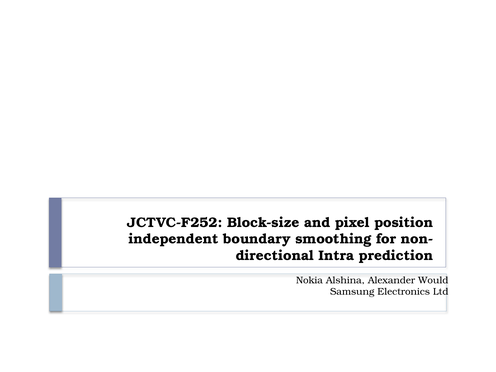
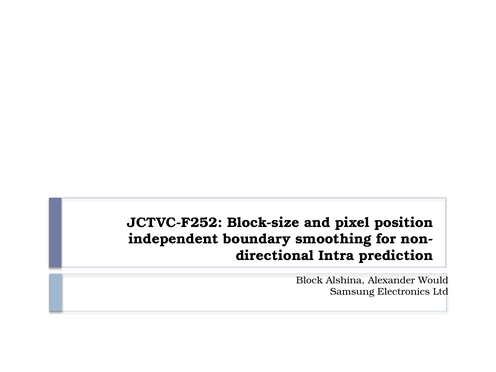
Nokia: Nokia -> Block (309, 280)
